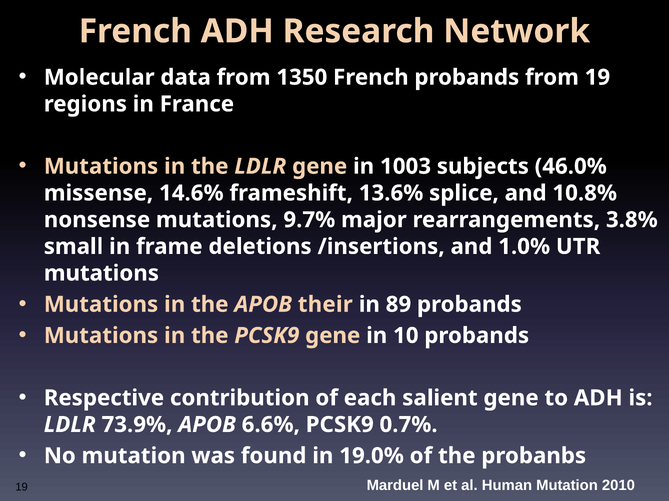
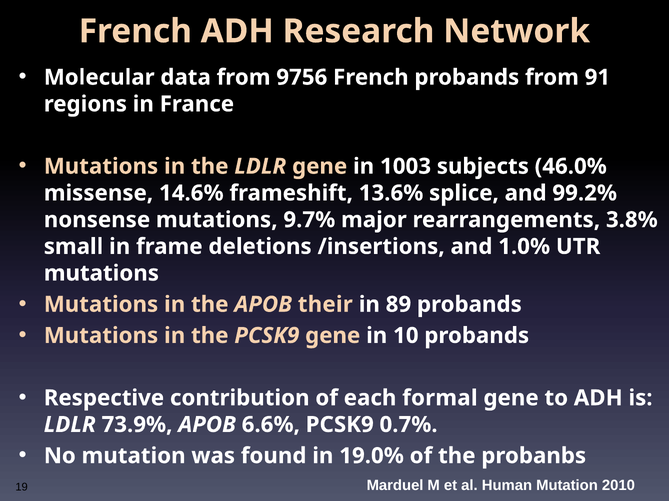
1350: 1350 -> 9756 (302, 77)
from 19: 19 -> 91 (597, 77)
10.8%: 10.8% -> 99.2% (585, 193)
salient: salient -> formal (440, 399)
